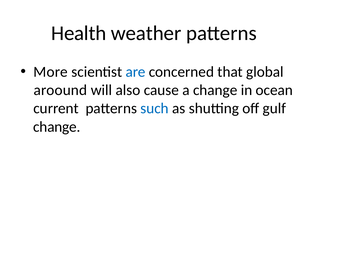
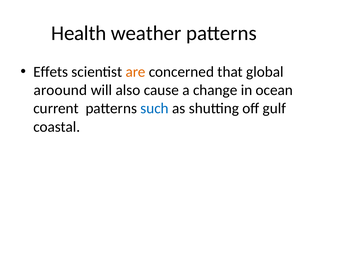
More: More -> Effets (51, 72)
are colour: blue -> orange (136, 72)
change: change -> coastal (57, 126)
